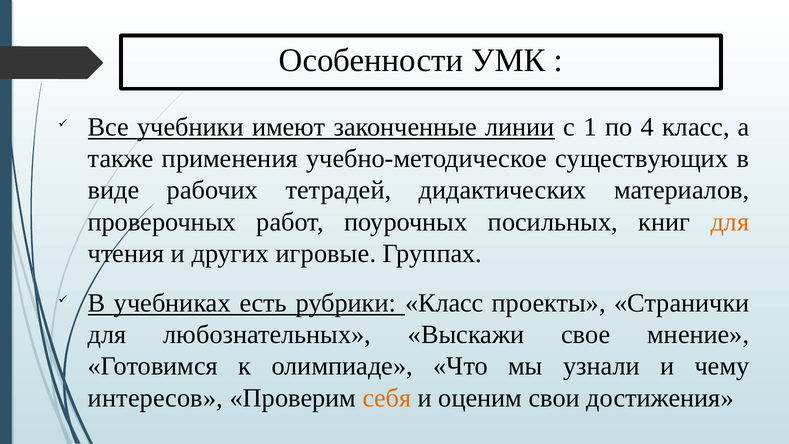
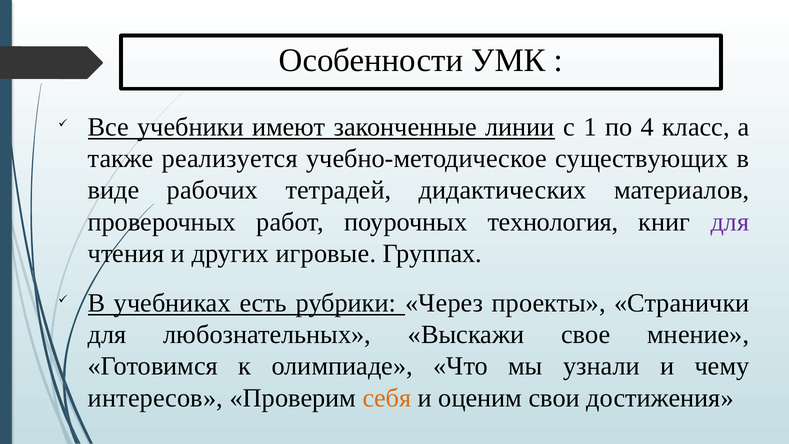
применения: применения -> реализуется (230, 159)
посильных: посильных -> технология (553, 222)
для colour: orange -> purple (730, 222)
рубрики Класс: Класс -> Через (444, 303)
